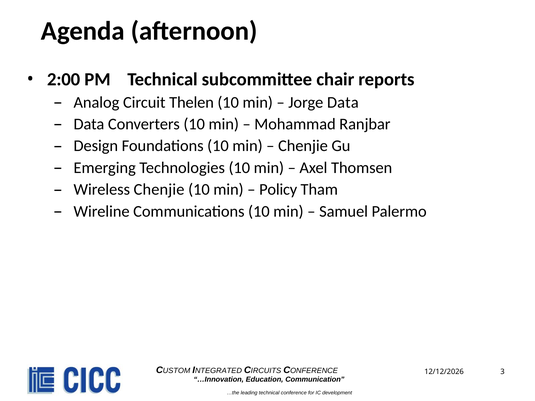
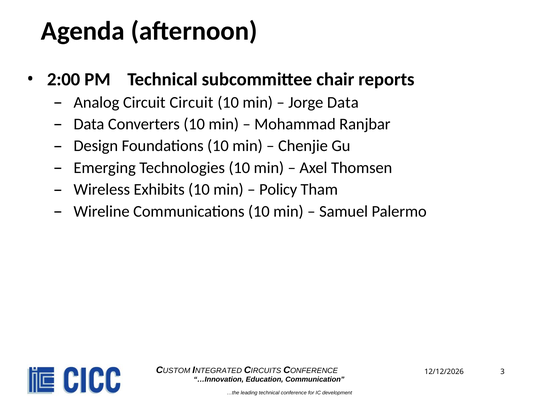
Circuit Thelen: Thelen -> Circuit (191, 102)
Wireless Chenjie: Chenjie -> Exhibits (159, 190)
